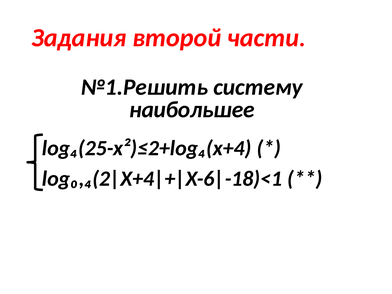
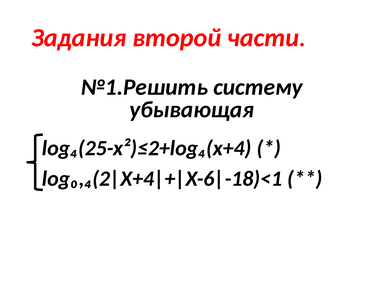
наибольшее: наибольшее -> убывающая (192, 110)
